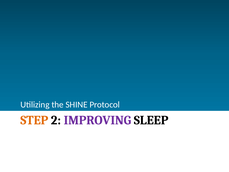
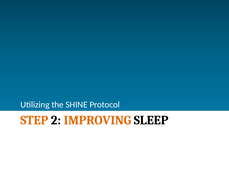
IMPROVING colour: purple -> orange (97, 120)
